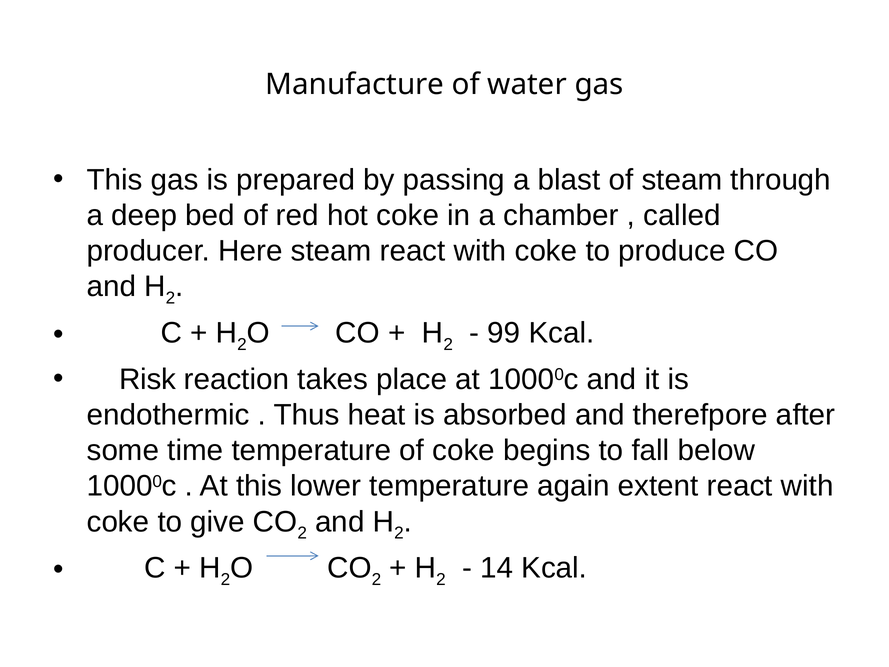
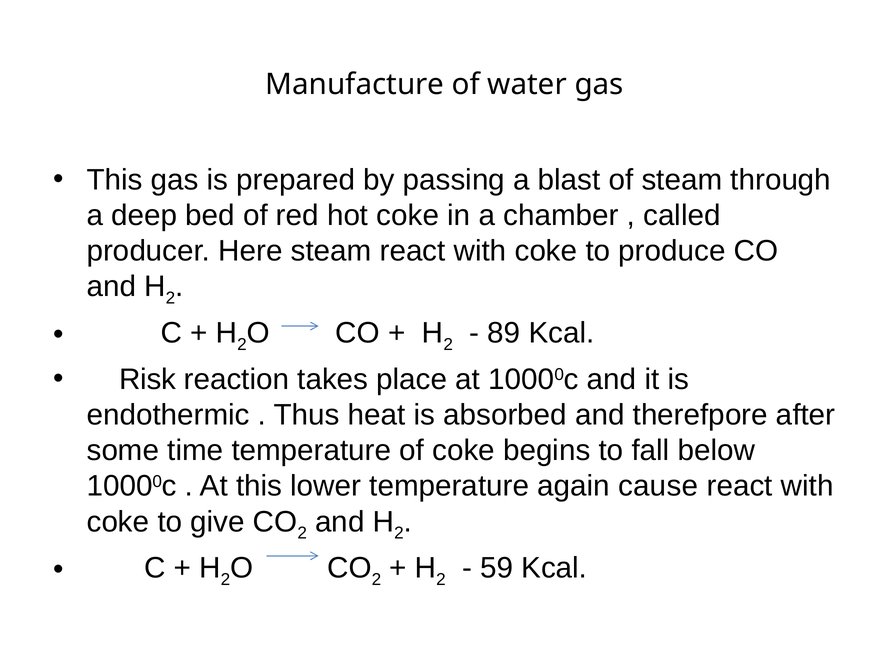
99: 99 -> 89 (504, 333)
extent: extent -> cause (658, 486)
14: 14 -> 59 (497, 568)
